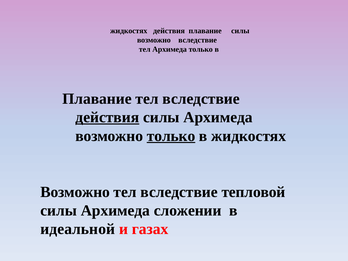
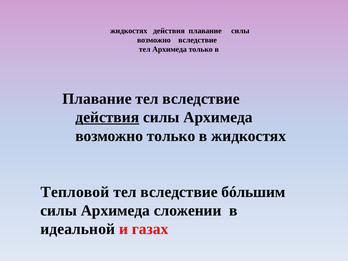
только underline: present -> none (171, 136)
Возможно: Возможно -> Тепловой (75, 192)
тепловой: тепловой -> бóльшим (253, 192)
